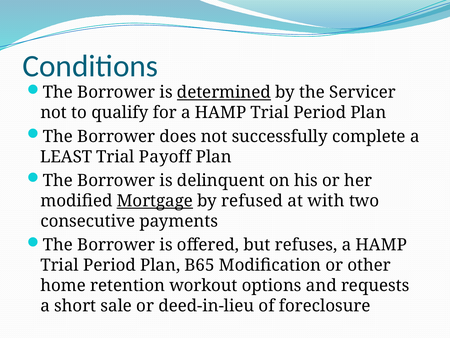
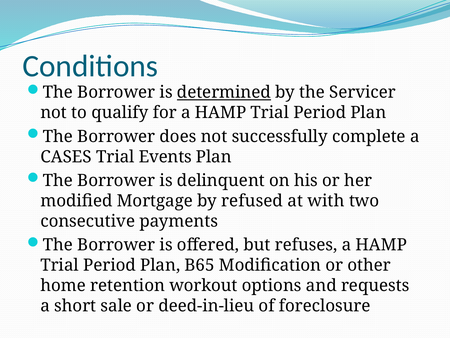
LEAST: LEAST -> CASES (66, 157)
Payoff: Payoff -> Events (165, 157)
Mortgage underline: present -> none (155, 201)
